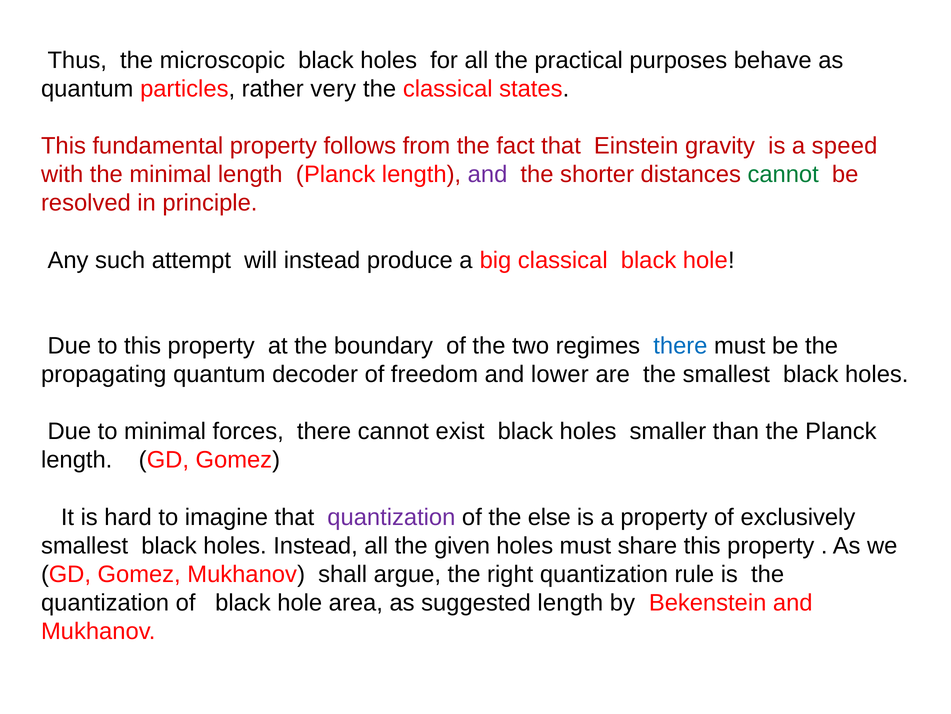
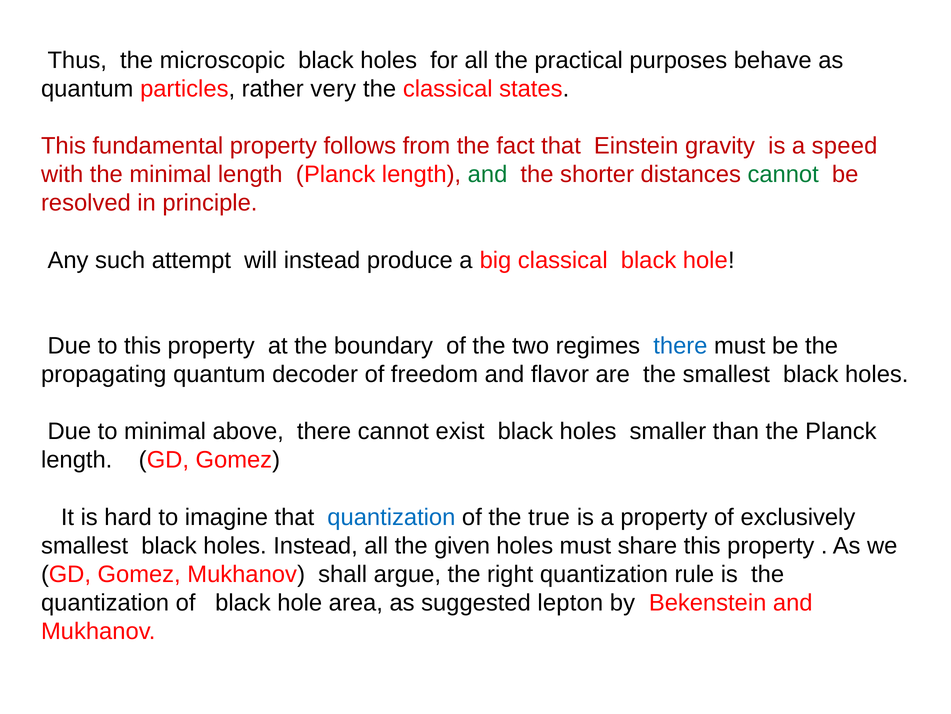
and colour: purple -> green (488, 174)
lower: lower -> flavor (560, 374)
forces: forces -> above (248, 431)
quantization colour: purple -> blue (391, 517)
else: else -> true (549, 517)
suggested length: length -> lepton (570, 602)
